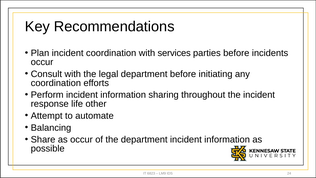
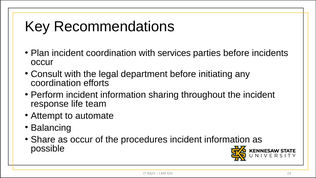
other: other -> team (96, 104)
the department: department -> procedures (144, 139)
